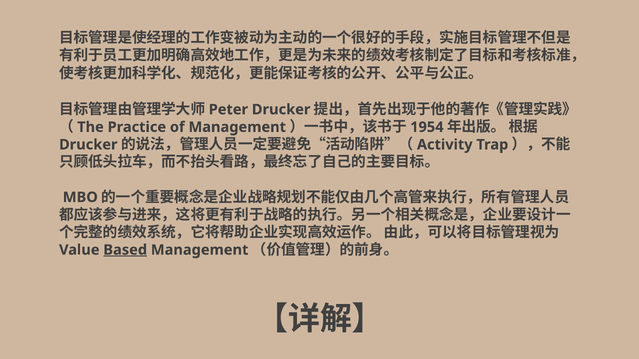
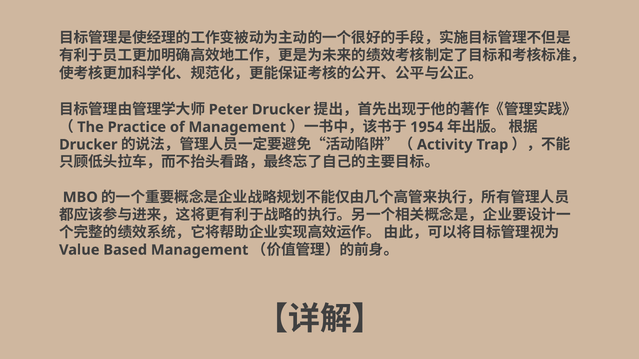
Based underline: present -> none (125, 250)
